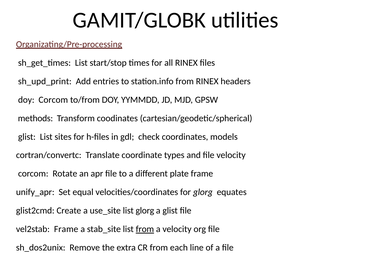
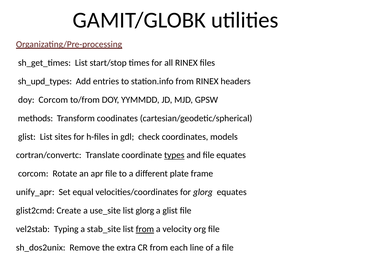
sh_upd_print: sh_upd_print -> sh_upd_types (45, 81)
types underline: none -> present (174, 155)
file velocity: velocity -> equates (231, 155)
vel2stab Frame: Frame -> Typing (66, 229)
